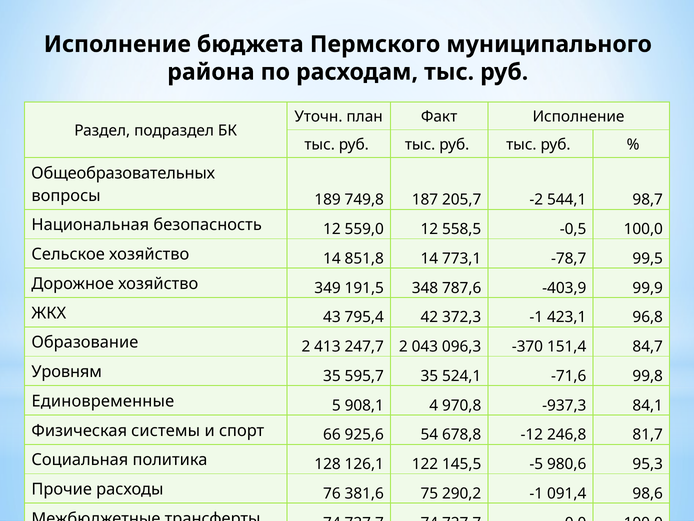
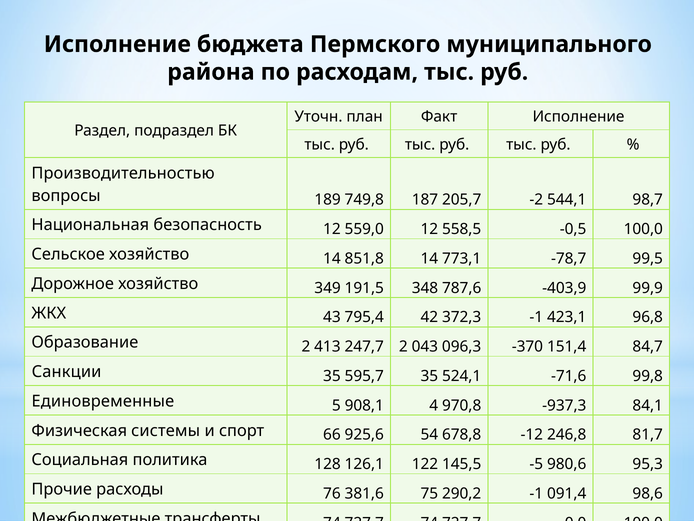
Общеобразовательных: Общеобразовательных -> Производительностью (123, 173)
Уровням: Уровням -> Санкции (67, 372)
